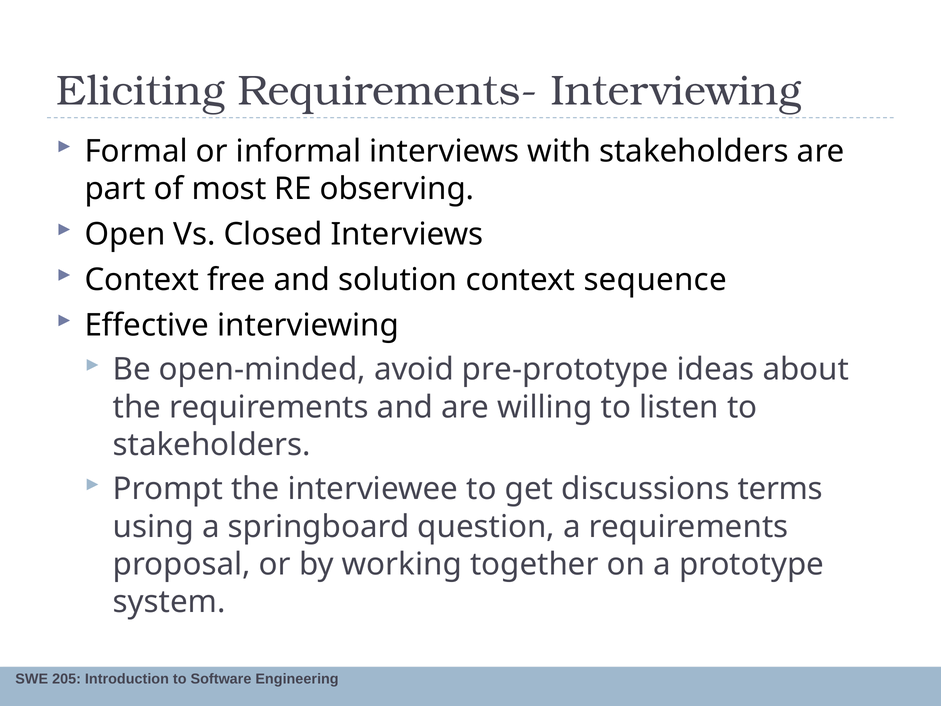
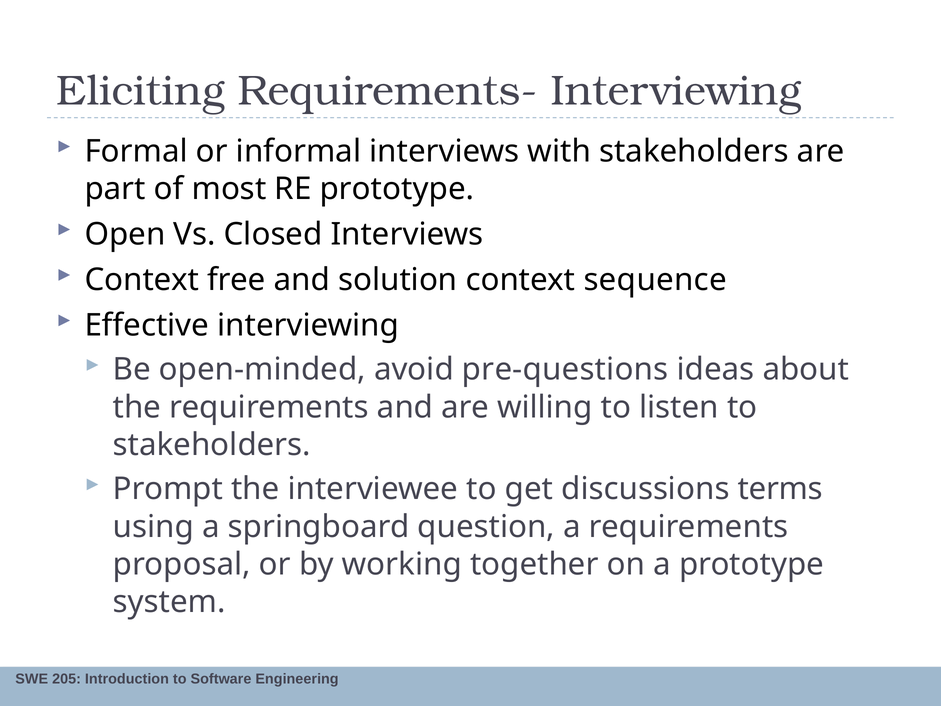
RE observing: observing -> prototype (397, 189)
pre-prototype: pre-prototype -> pre-questions (565, 369)
